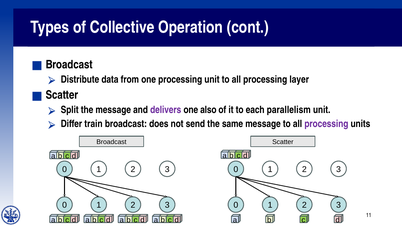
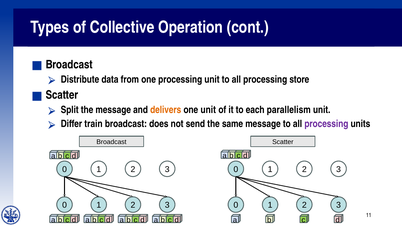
layer: layer -> store (299, 79)
delivers colour: purple -> orange (166, 110)
one also: also -> unit (208, 110)
